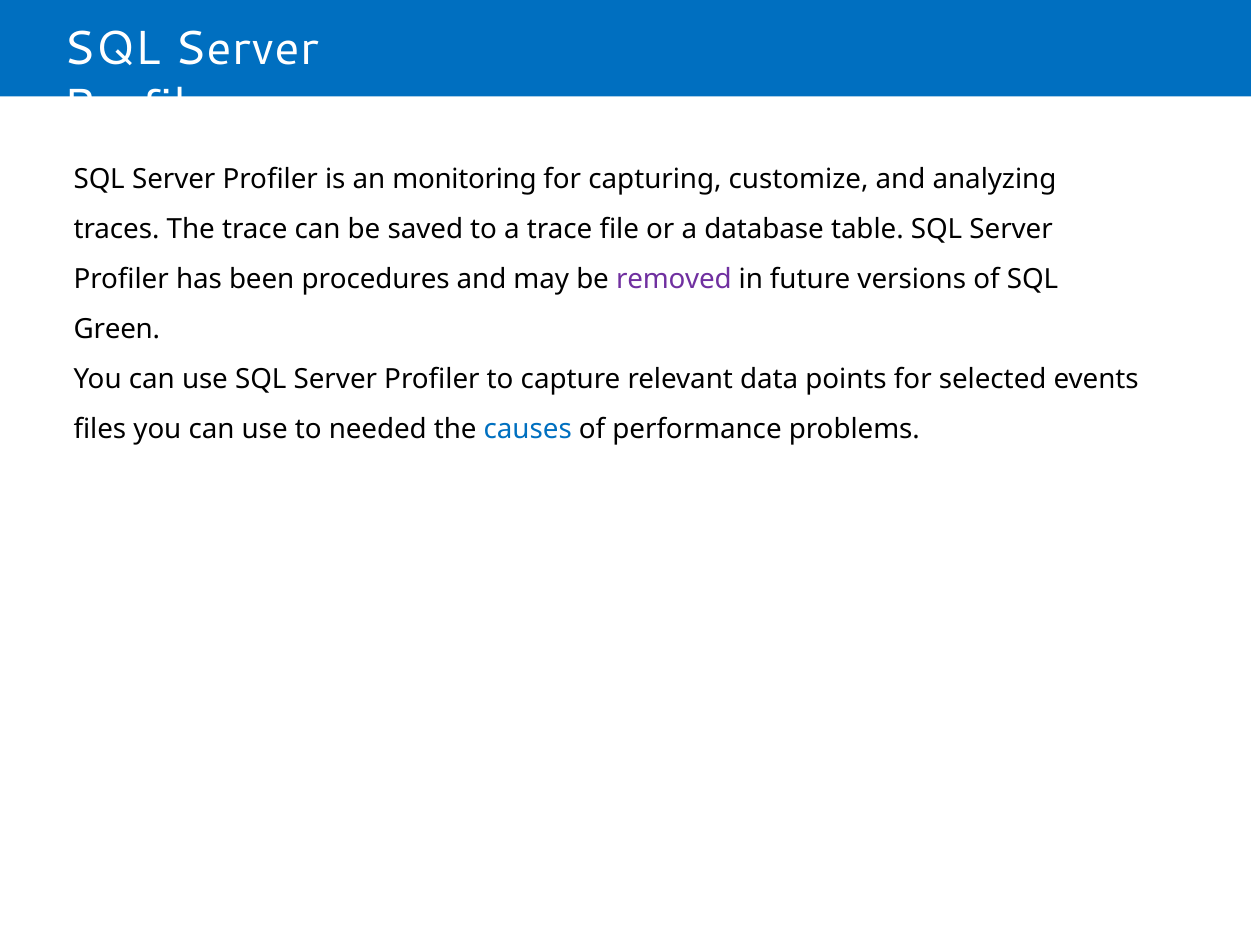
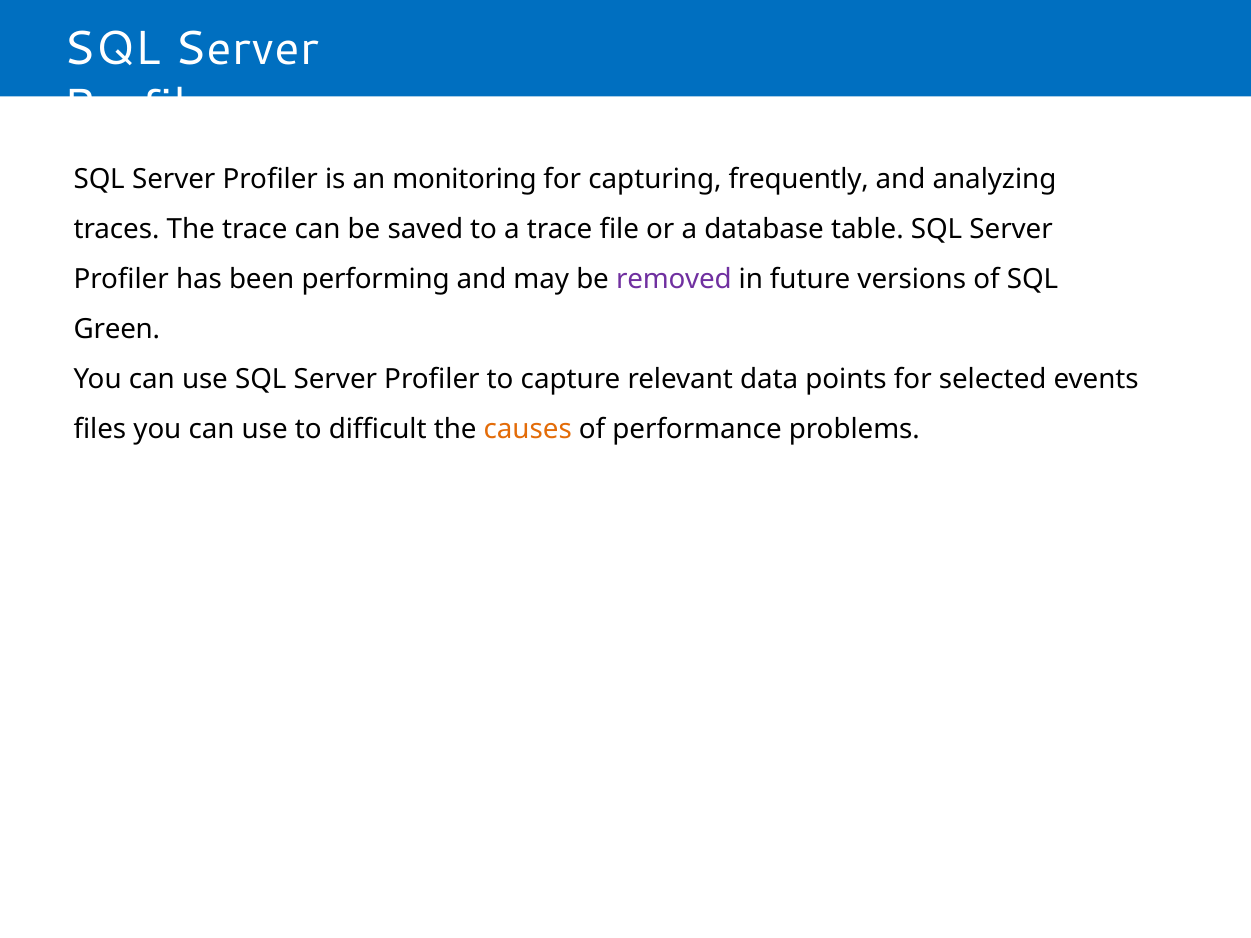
customize: customize -> frequently (799, 179)
procedures: procedures -> performing (376, 279)
needed: needed -> difficult (378, 429)
causes colour: blue -> orange (528, 429)
